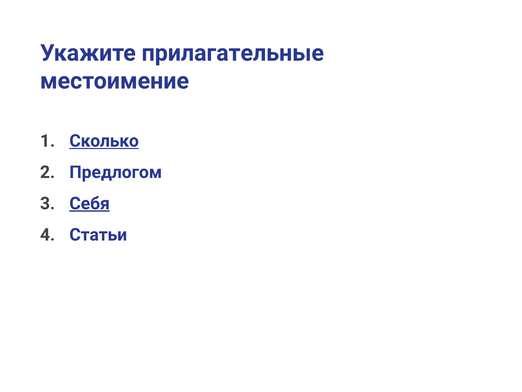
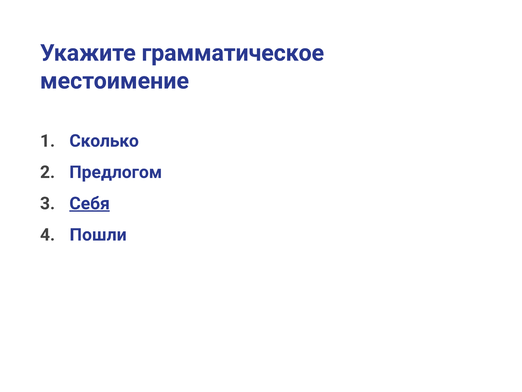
прилагательные: прилагательные -> грамматическое (233, 53)
Сколько underline: present -> none (104, 141)
Статьи: Статьи -> Пошли (98, 235)
